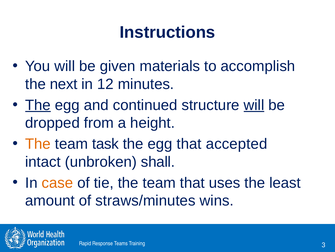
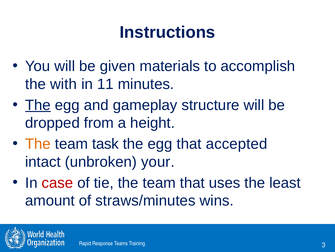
next: next -> with (64, 84)
12: 12 -> 11 (105, 84)
continued: continued -> gameplay (145, 105)
will underline: present -> none (254, 105)
shall: shall -> your (158, 161)
case colour: orange -> red (57, 182)
